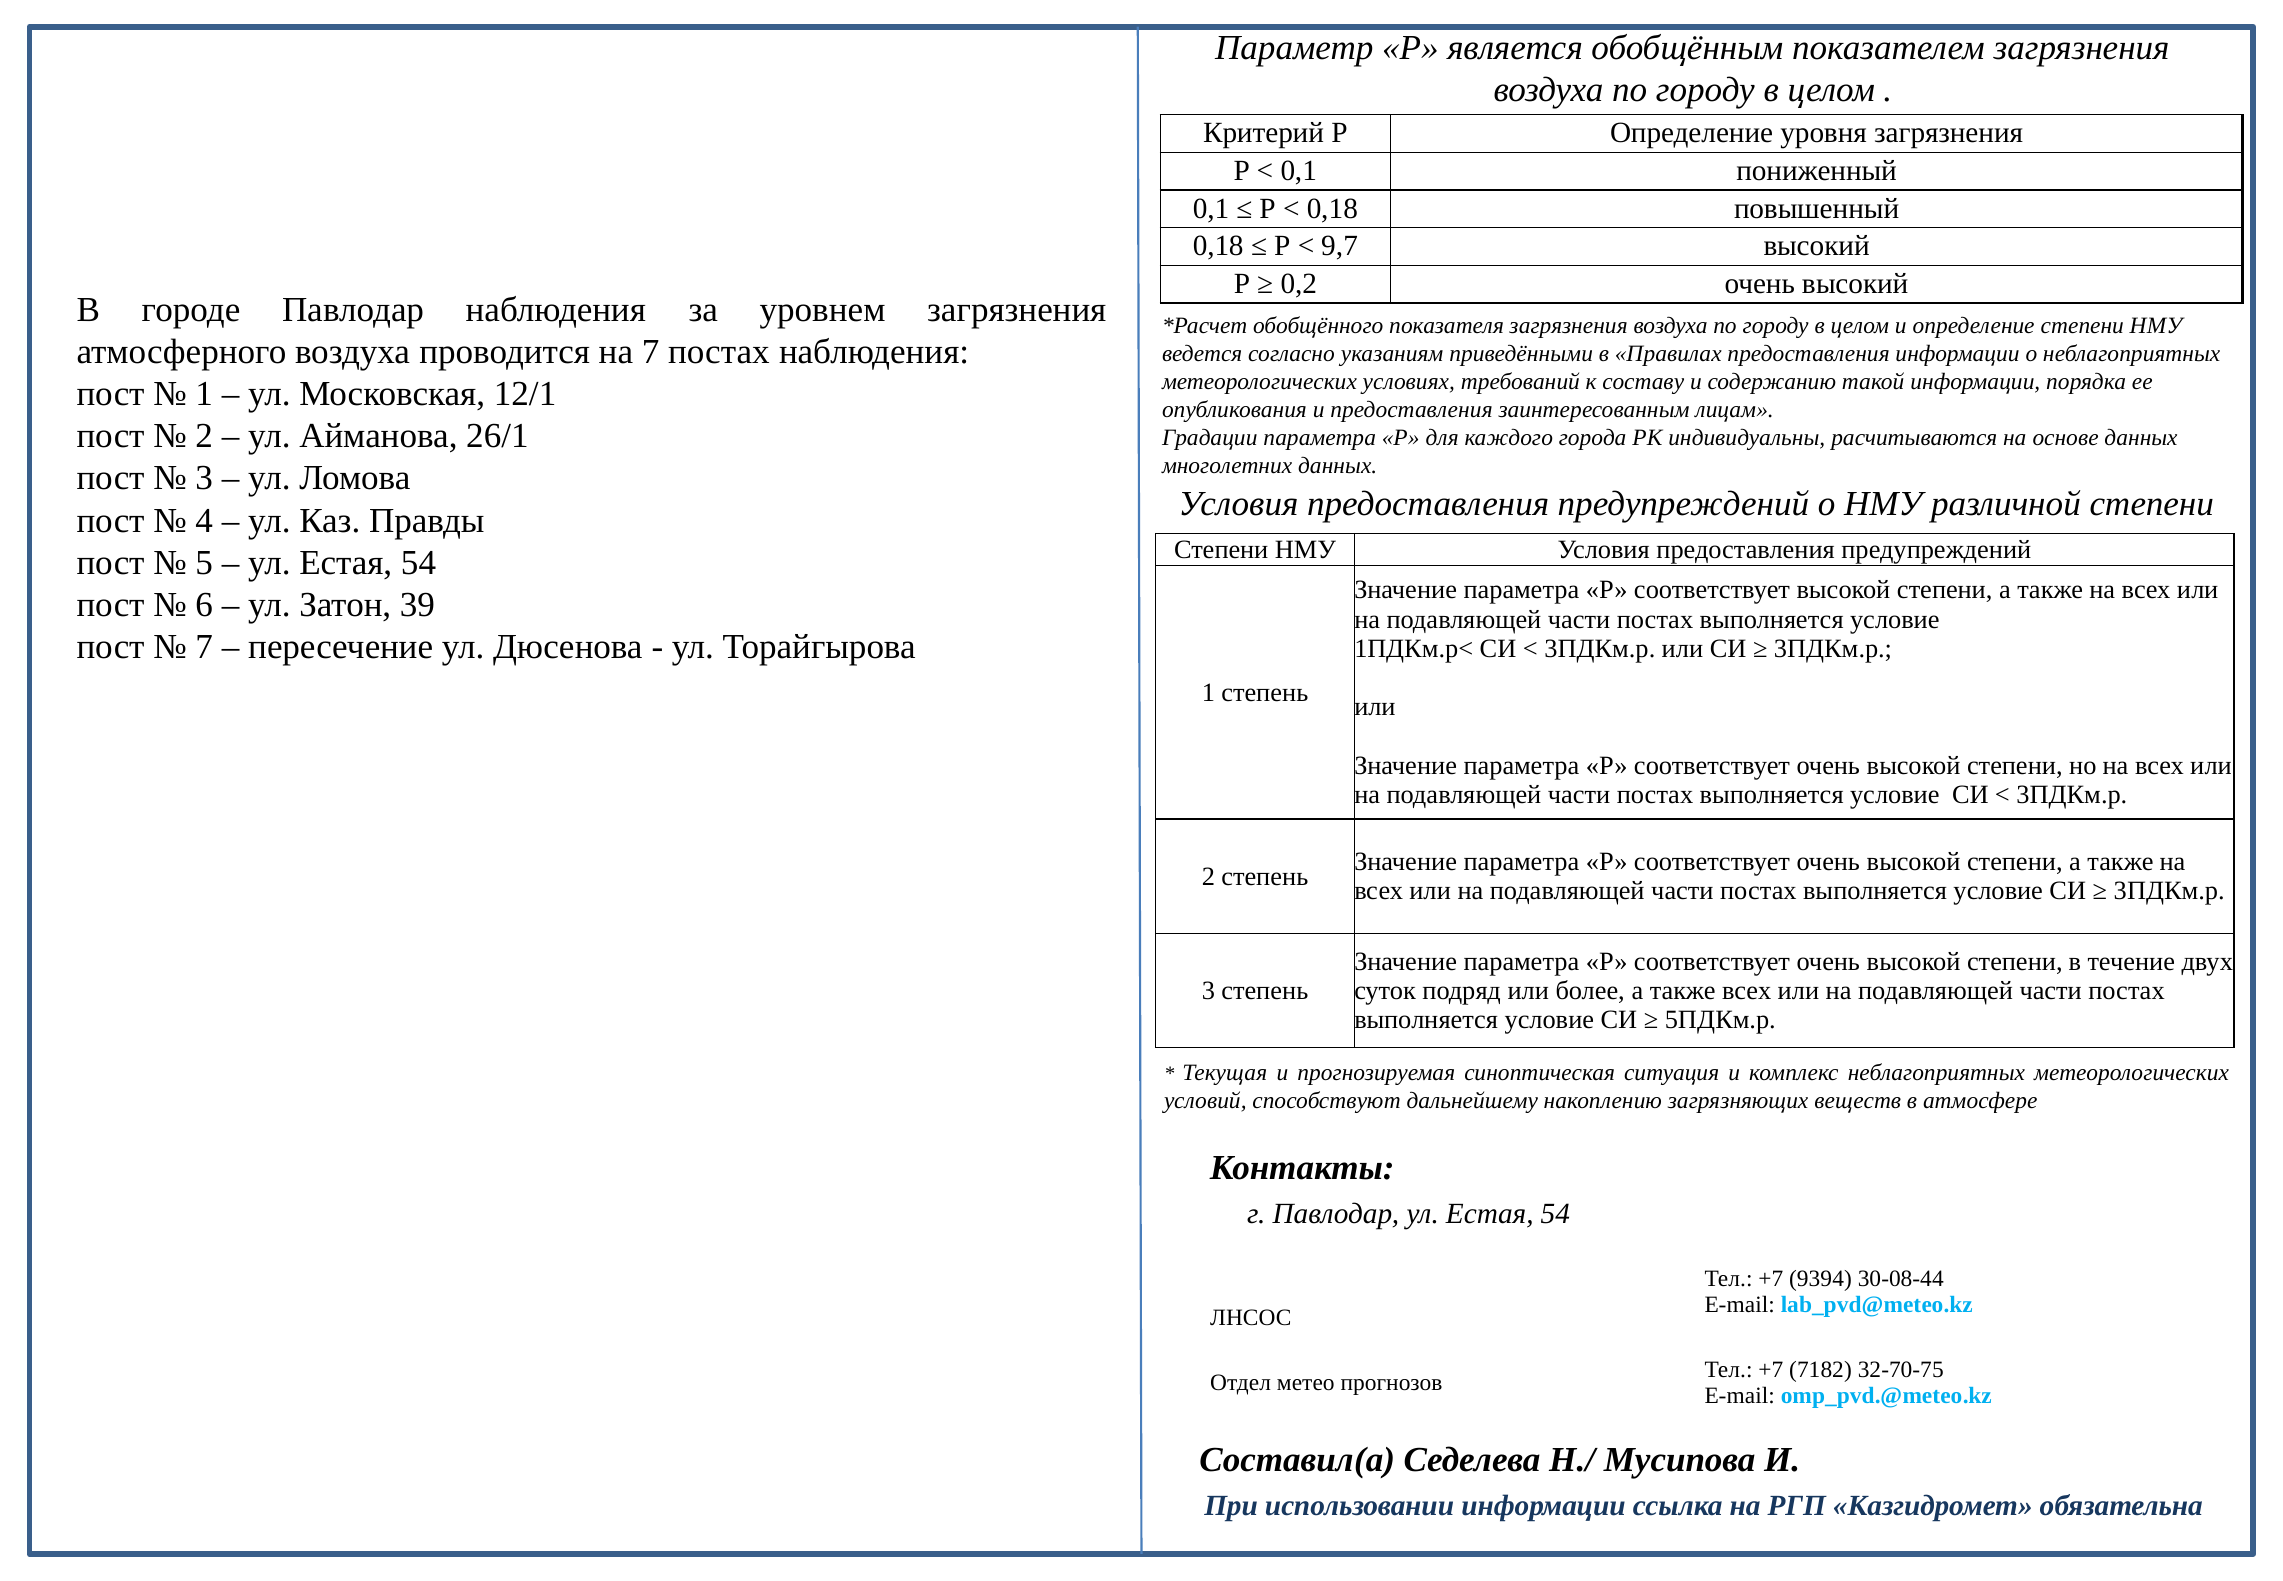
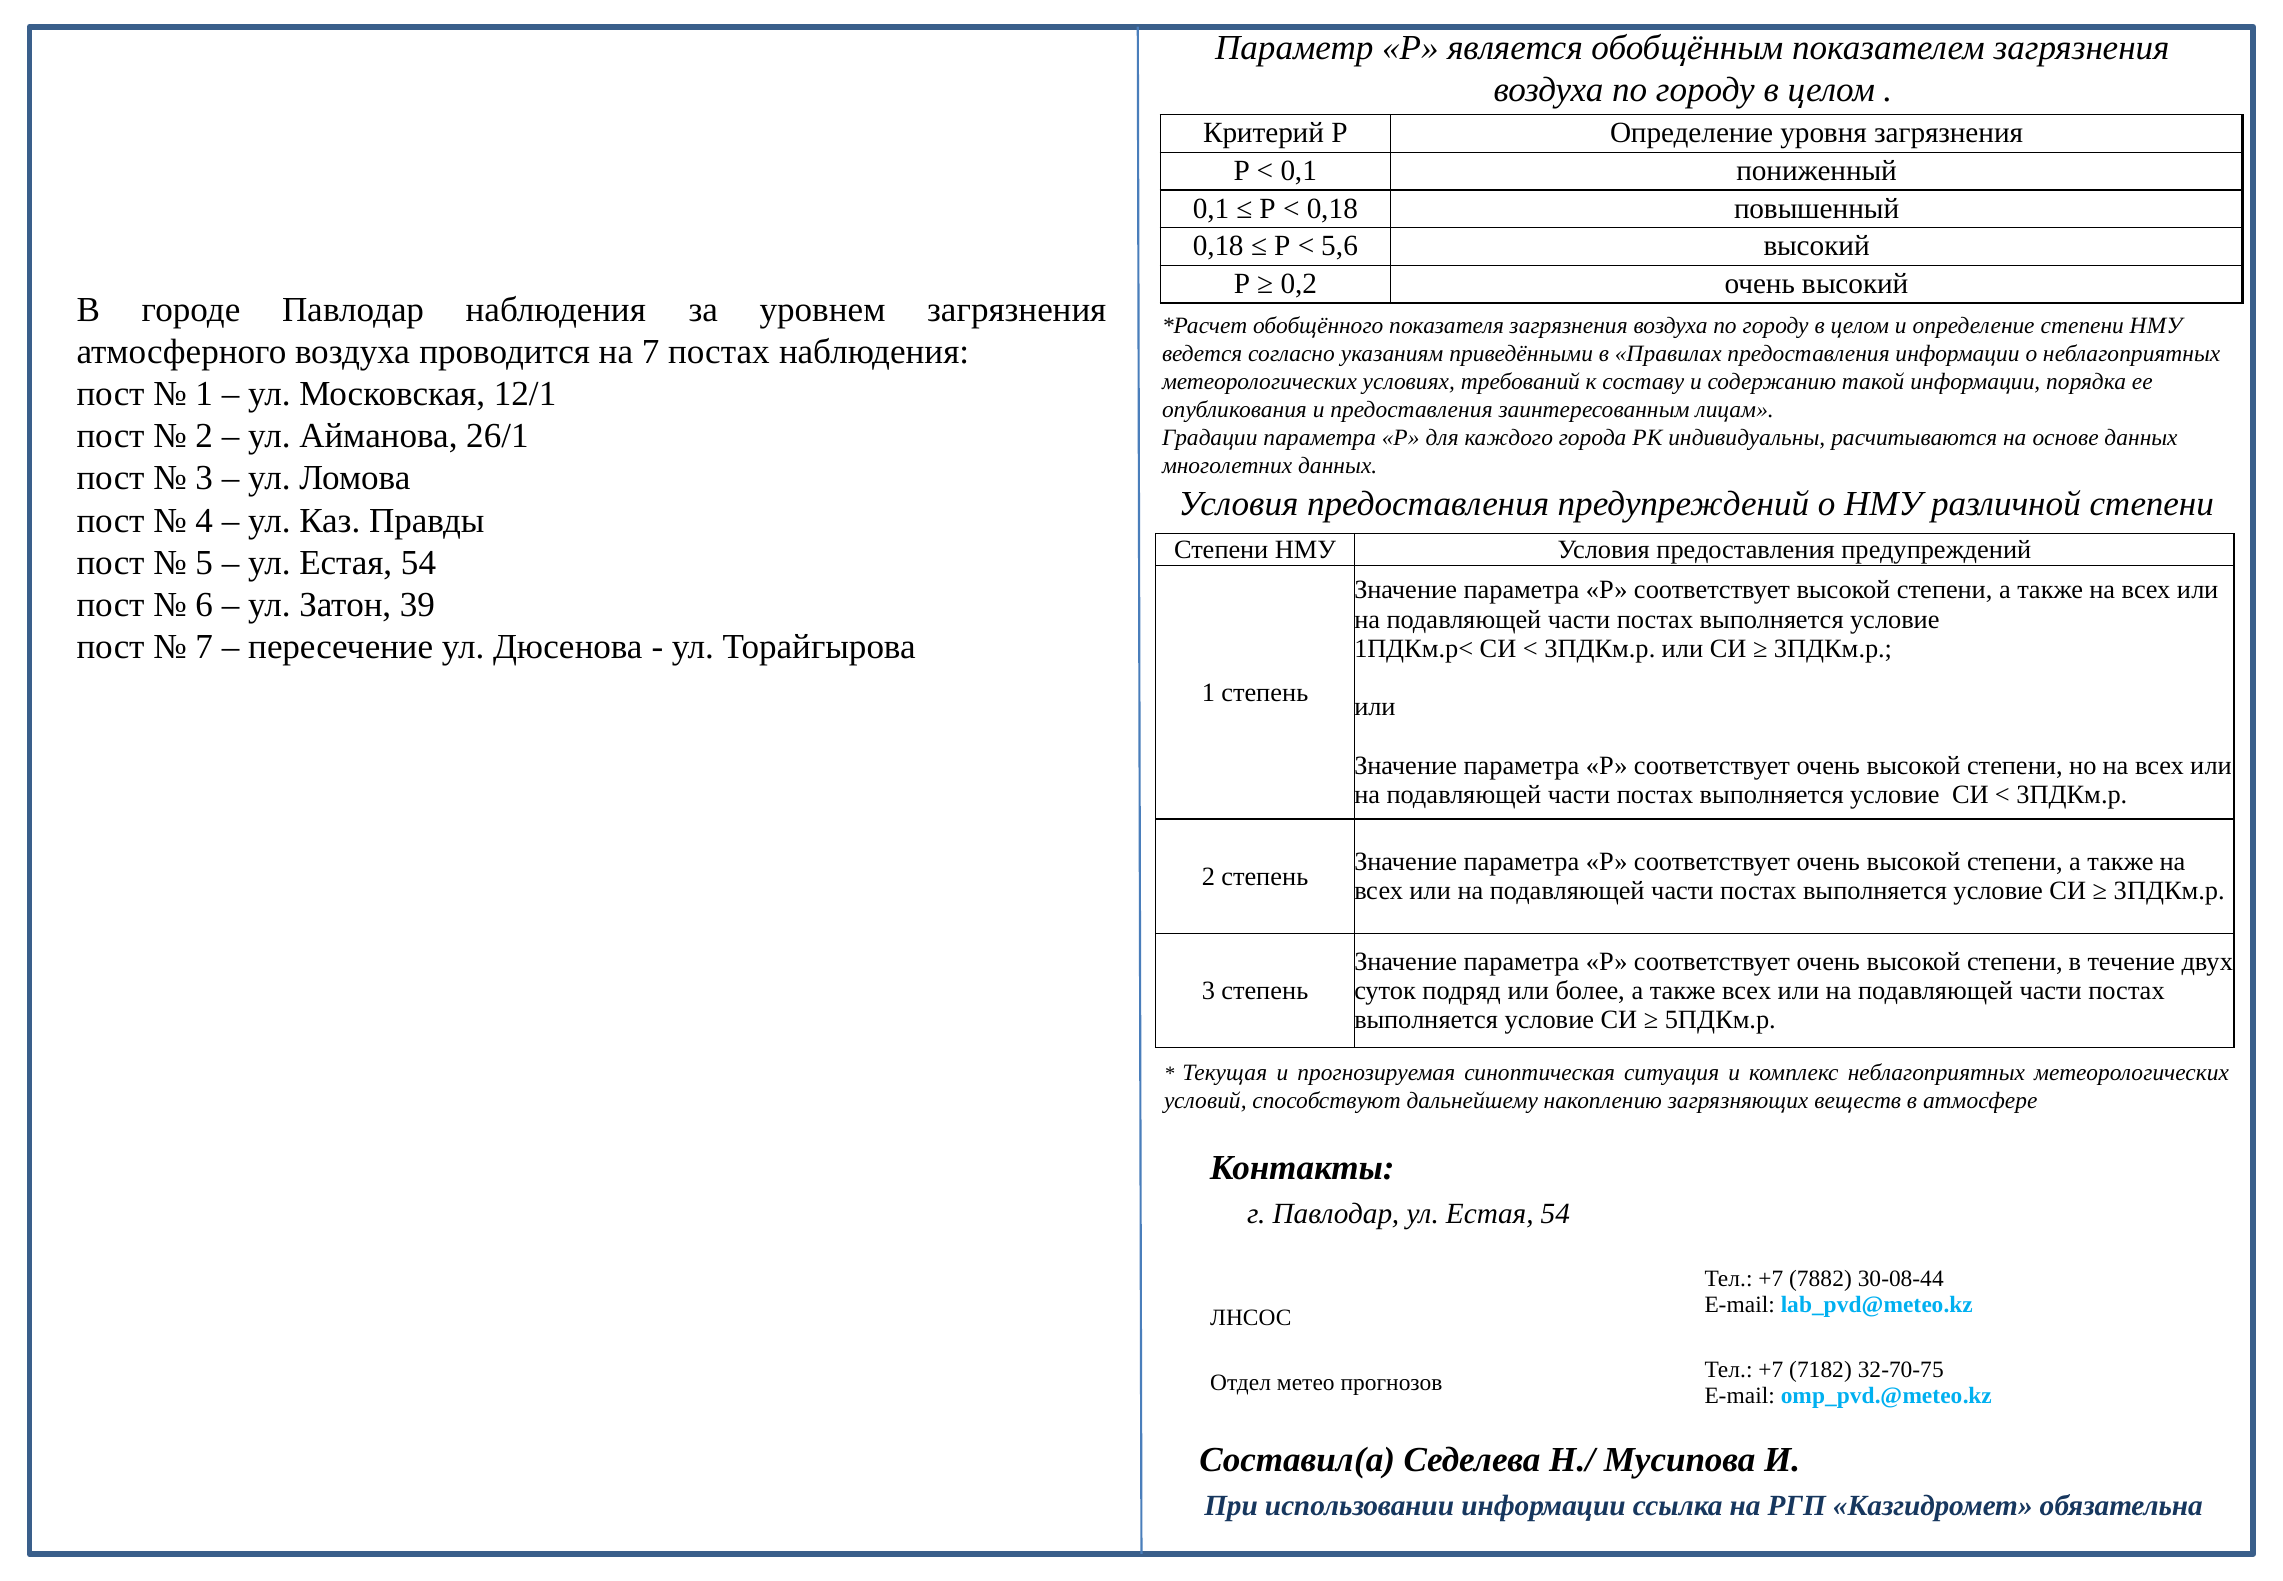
9,7: 9,7 -> 5,6 (1340, 246)
9394: 9394 -> 7882 (1820, 1278)
